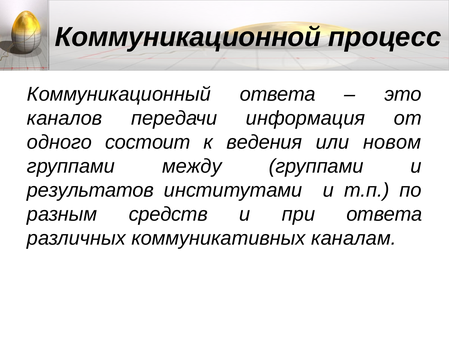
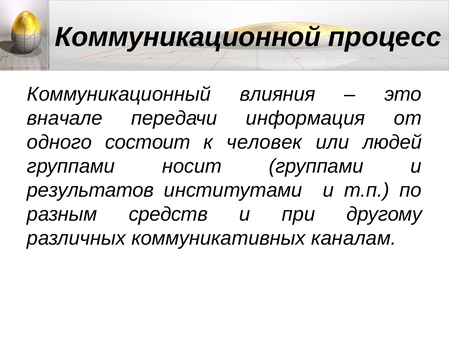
Коммуникационный ответа: ответа -> влияния (278, 94)
каналов: каналов -> вначале (65, 118)
ведения: ведения -> человек (264, 142)
новом: новом -> людей (392, 142)
между: между -> носит (192, 166)
при ответа: ответа -> другому (384, 214)
